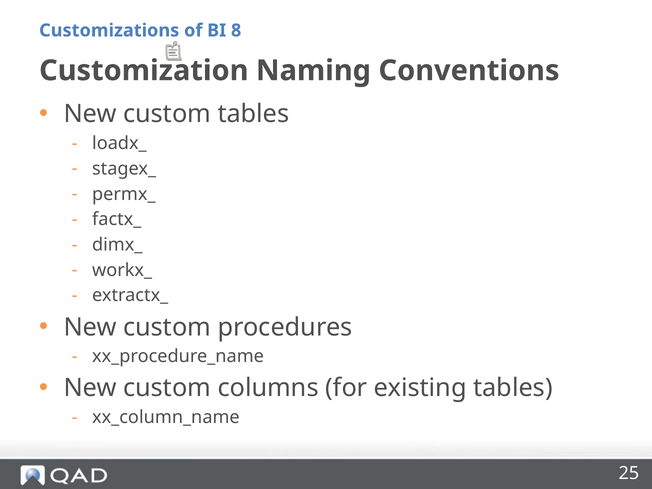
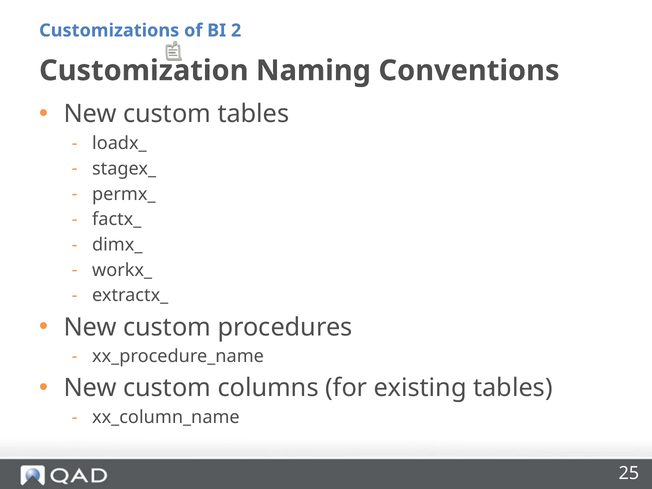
8: 8 -> 2 (236, 30)
